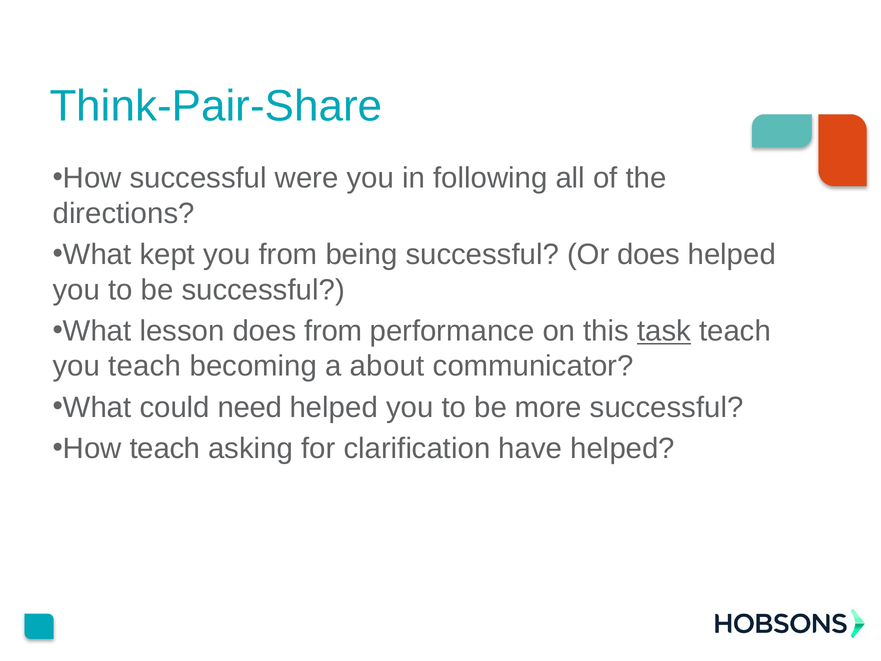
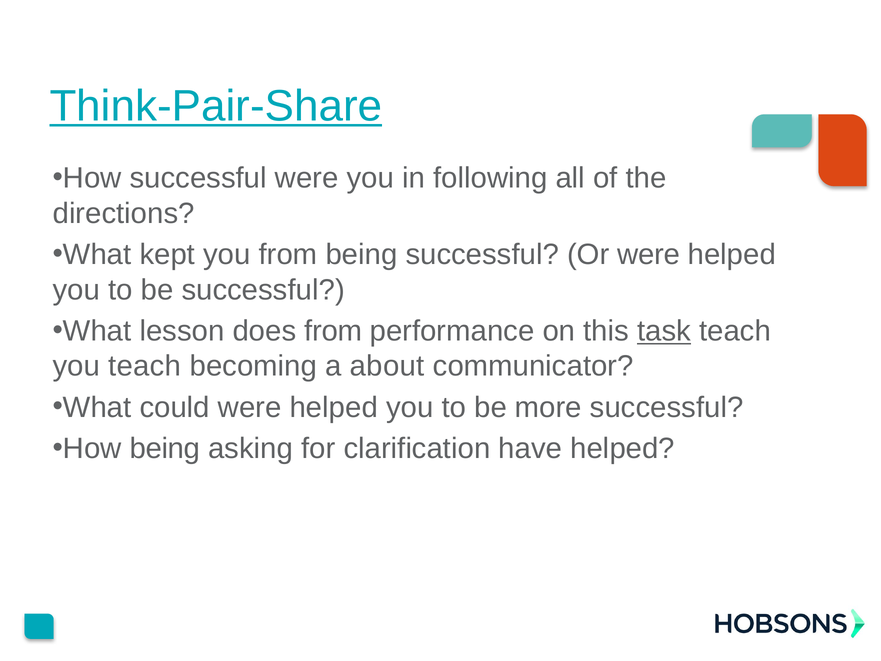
Think-Pair-Share underline: none -> present (216, 106)
Or does: does -> were (649, 255)
could need: need -> were (250, 407)
How teach: teach -> being (165, 448)
